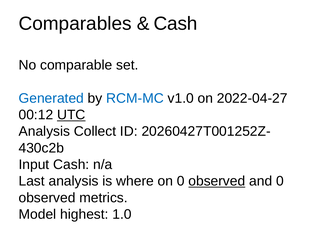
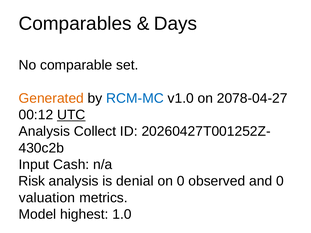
Cash: Cash -> Days (175, 24)
Generated colour: blue -> orange (51, 98)
2022-04-27: 2022-04-27 -> 2078-04-27 (252, 98)
Last: Last -> Risk (32, 181)
where: where -> denial (135, 181)
observed underline: present -> none (217, 181)
observed: observed -> valuation (47, 198)
